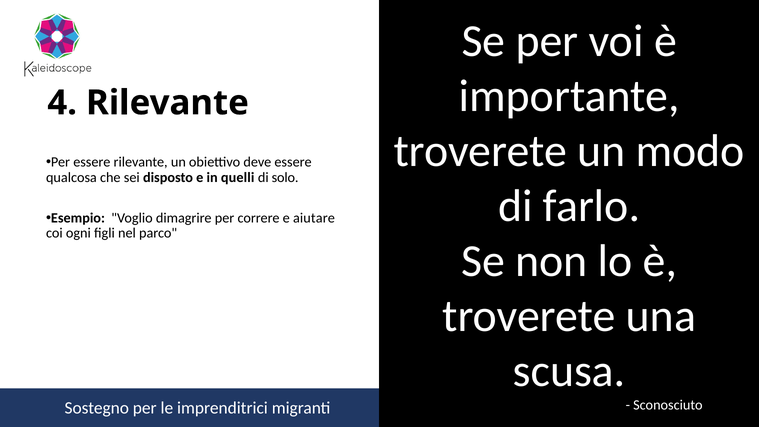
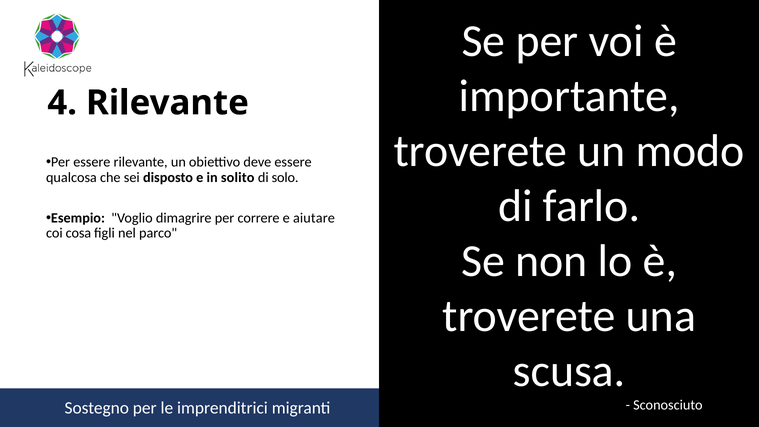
quelli: quelli -> solito (238, 178)
ogni: ogni -> cosa (78, 233)
